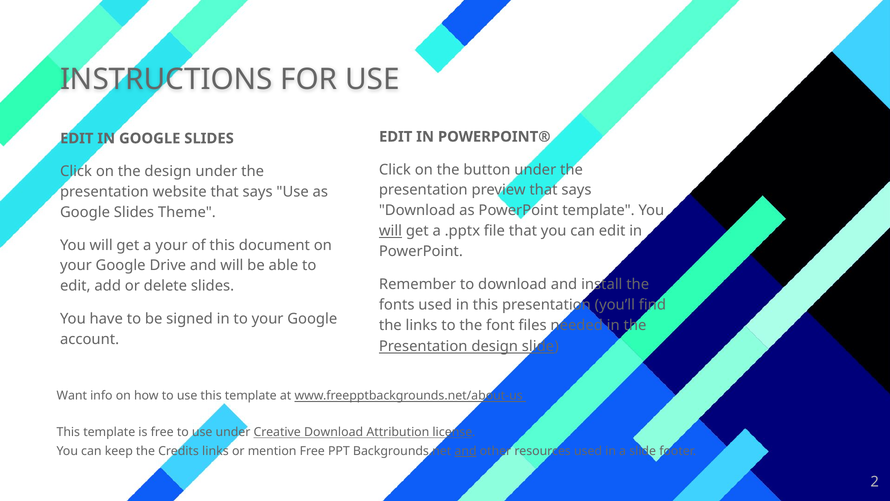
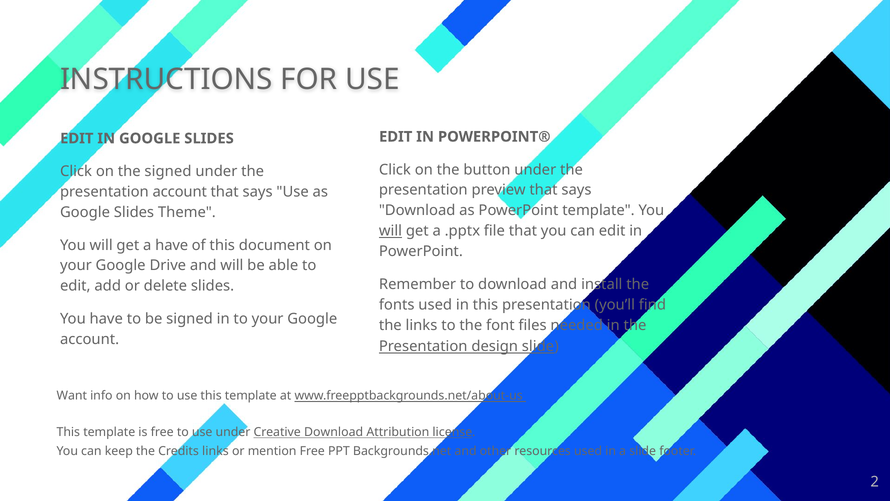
the design: design -> signed (168, 171)
presentation website: website -> account (180, 192)
a your: your -> have (172, 245)
and underline: present -> none (466, 451)
